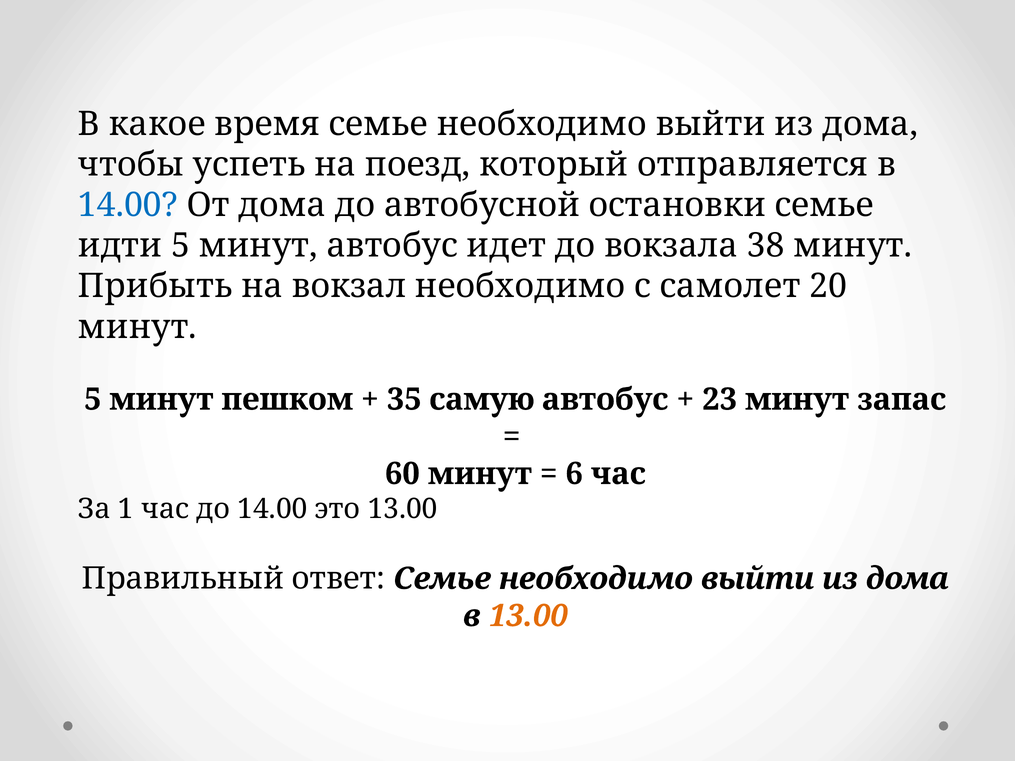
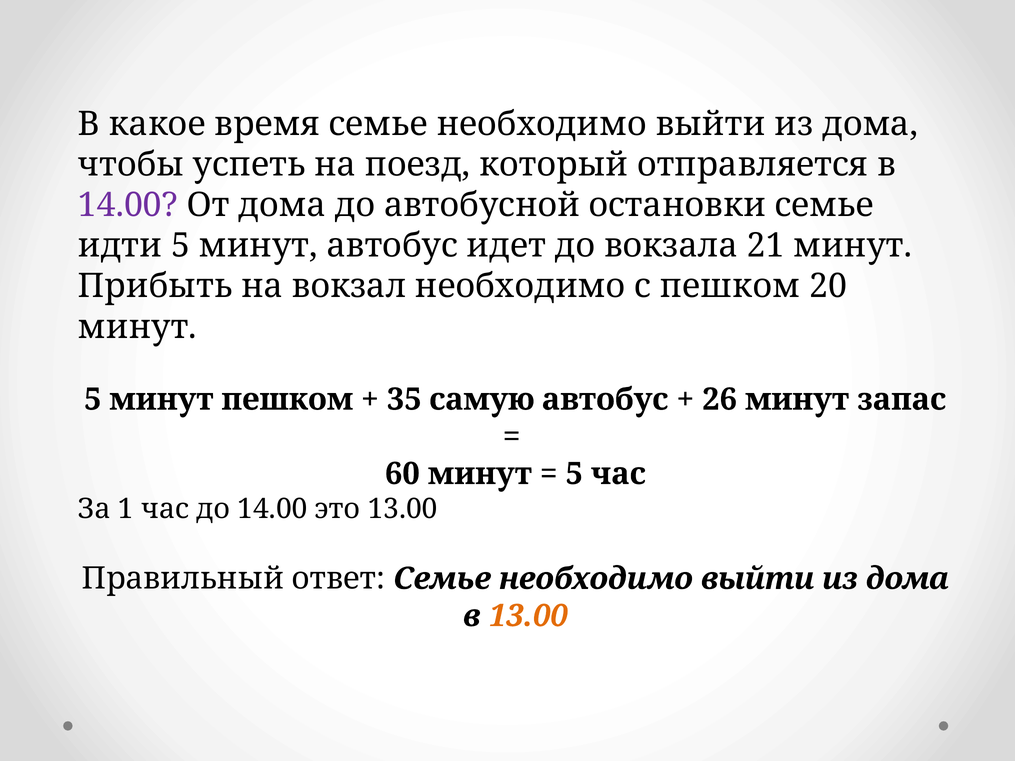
14.00 colour: blue -> purple (128, 205)
38: 38 -> 21 (766, 246)
с самолет: самолет -> пешком (730, 286)
23: 23 -> 26 (720, 400)
6: 6 -> 5 (574, 474)
